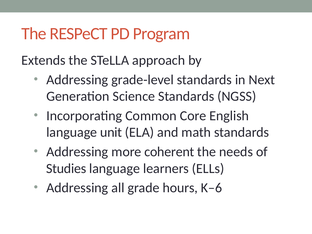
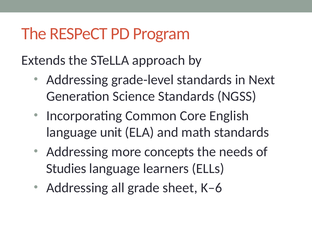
coherent: coherent -> concepts (169, 152)
hours: hours -> sheet (180, 188)
